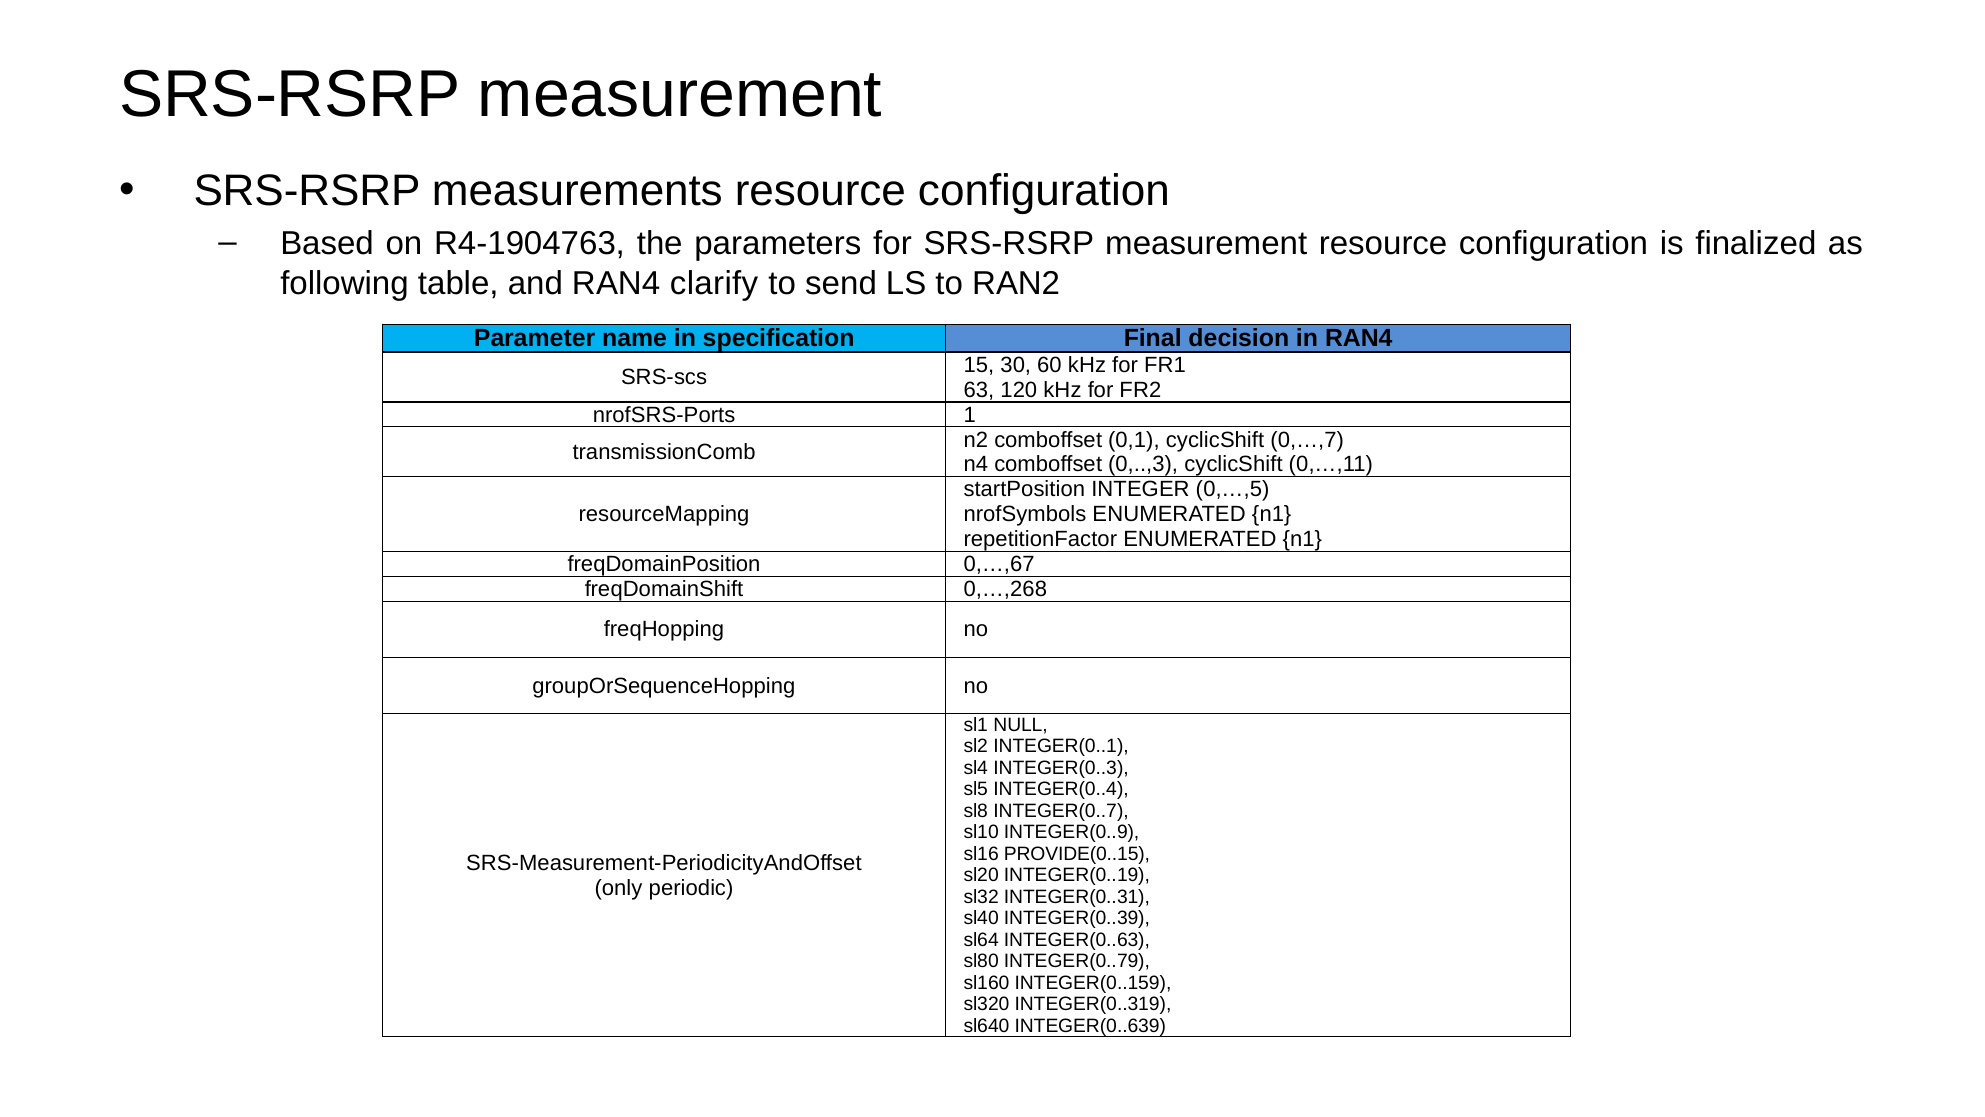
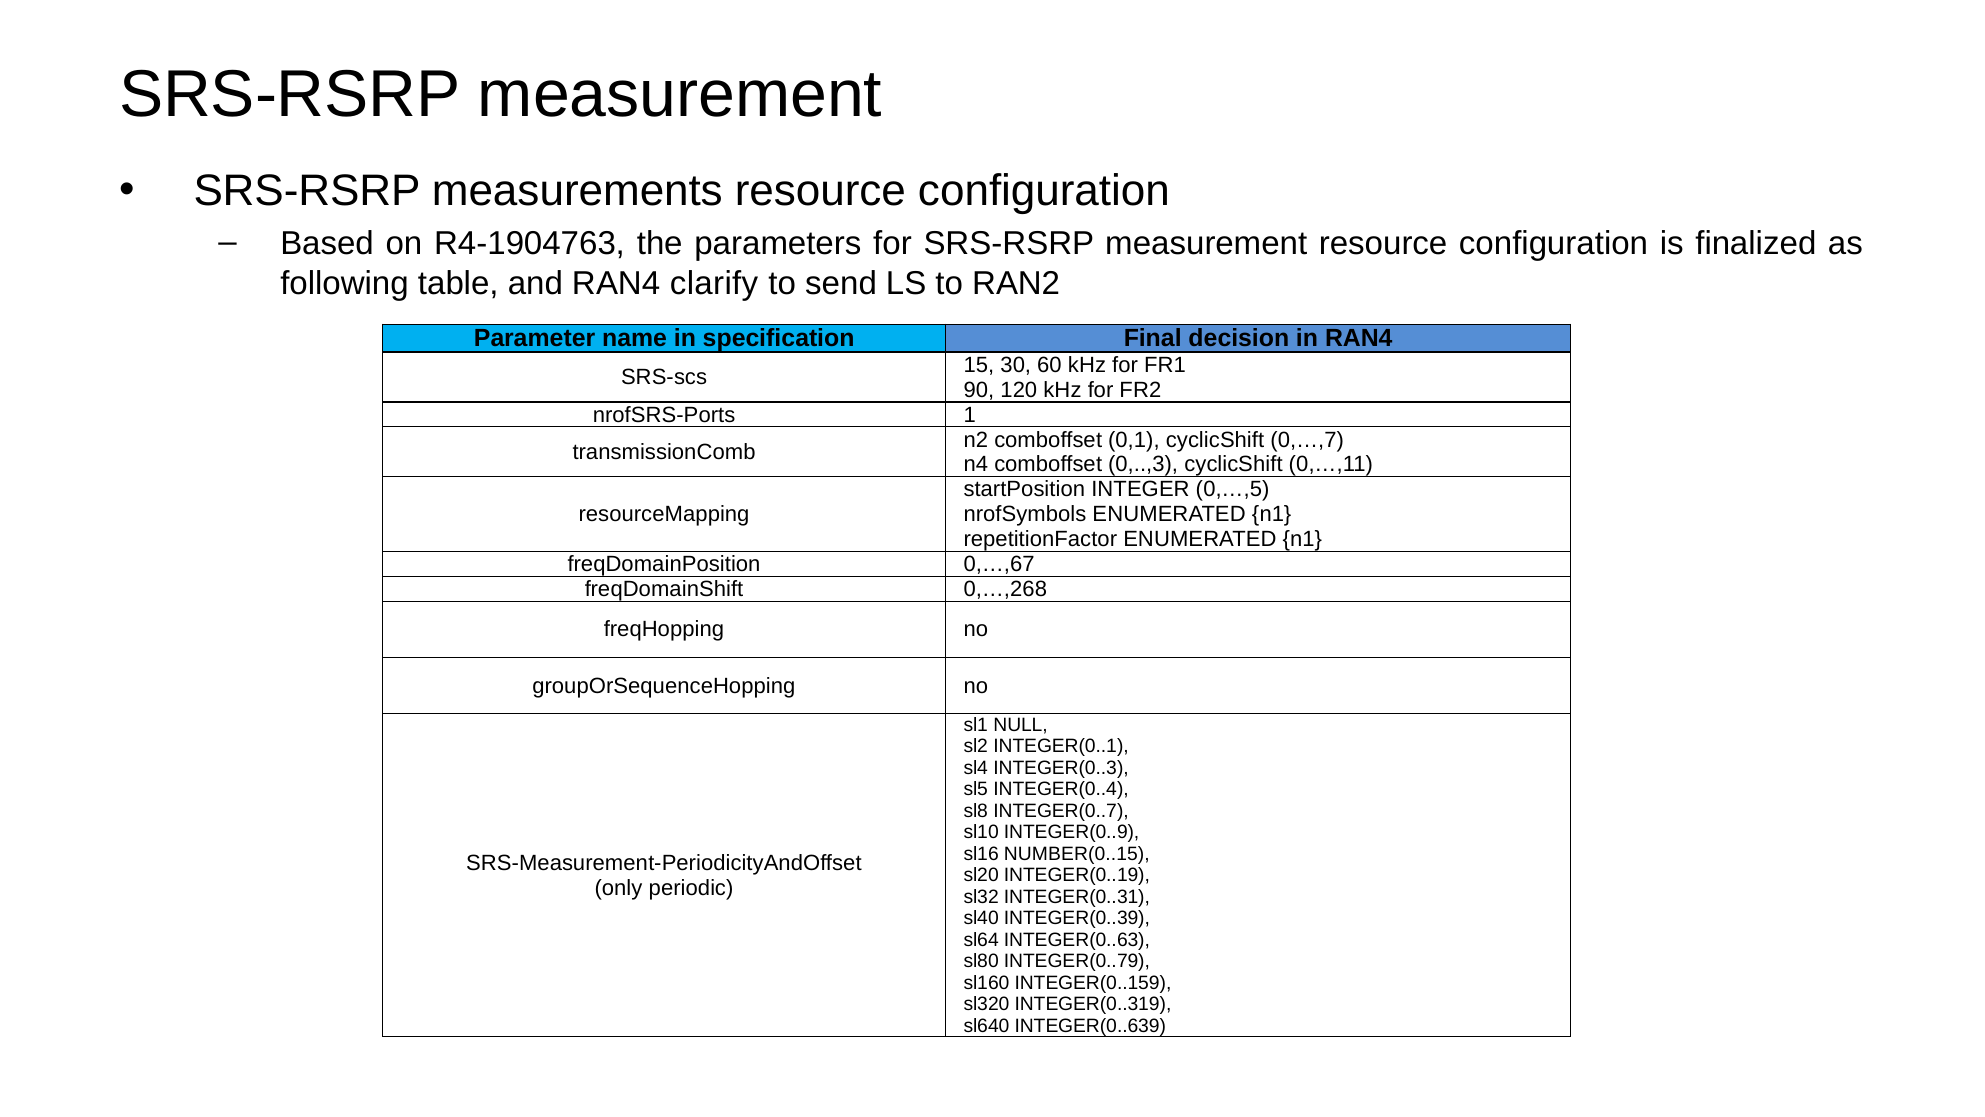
63: 63 -> 90 (979, 390)
PROVIDE(0..15: PROVIDE(0..15 -> NUMBER(0..15 (1077, 853)
